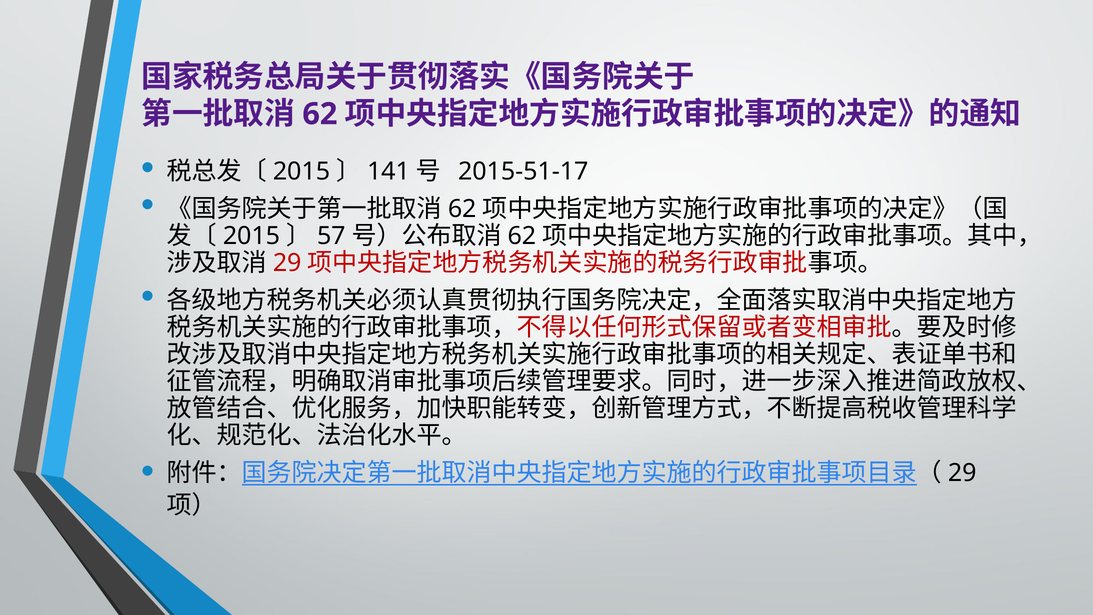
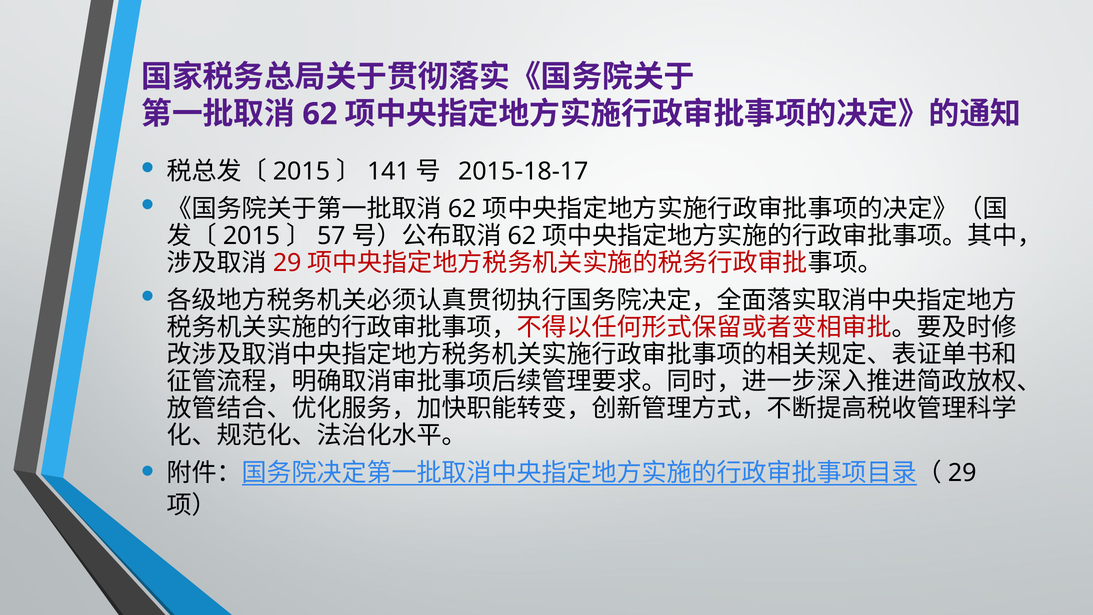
2015-51-17: 2015-51-17 -> 2015-18-17 (523, 172)
